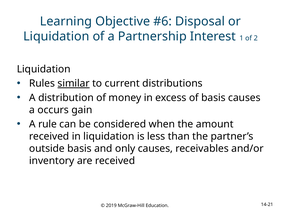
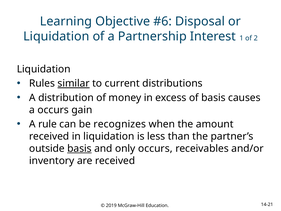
considered: considered -> recognizes (120, 124)
basis underline: none -> present (79, 148)
only causes: causes -> occurs (155, 148)
